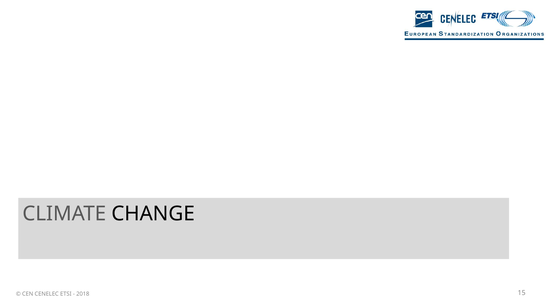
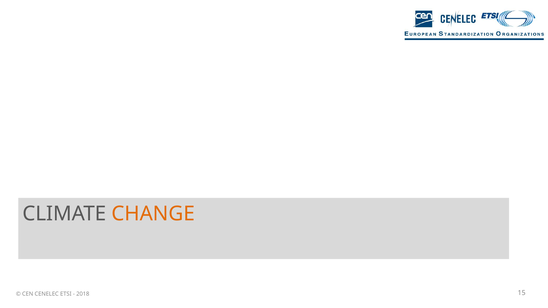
CHANGE colour: black -> orange (153, 214)
